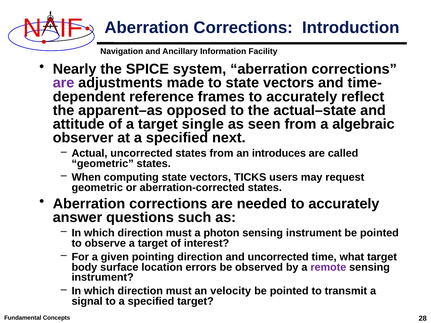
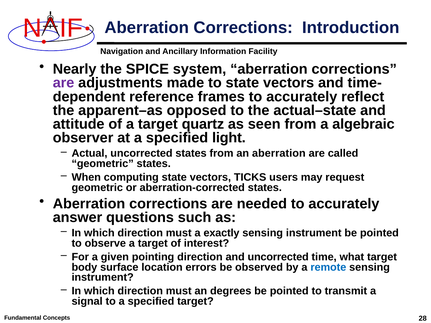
single: single -> quartz (203, 124)
next: next -> light (229, 138)
an introduces: introduces -> aberration (279, 154)
photon: photon -> exactly (221, 233)
remote colour: purple -> blue (328, 267)
velocity: velocity -> degrees (231, 291)
